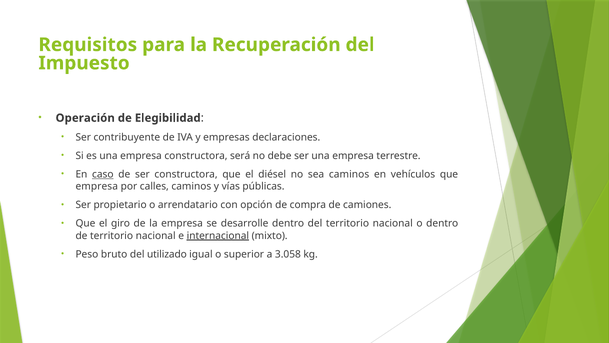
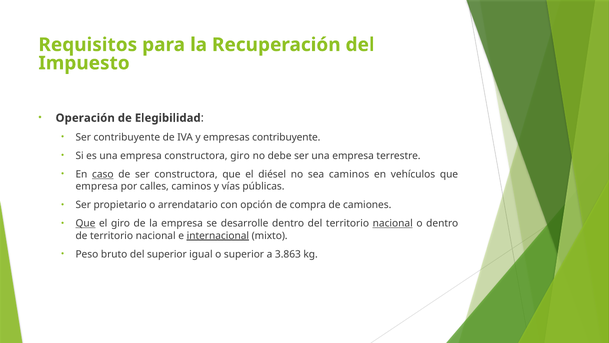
empresas declaraciones: declaraciones -> contribuyente (286, 137)
constructora será: será -> giro (240, 156)
Que underline: none -> present (85, 223)
nacional underline: none -> present (393, 223)
del utilizado: utilizado -> superior (167, 254)
3.058: 3.058 -> 3.863 (288, 254)
